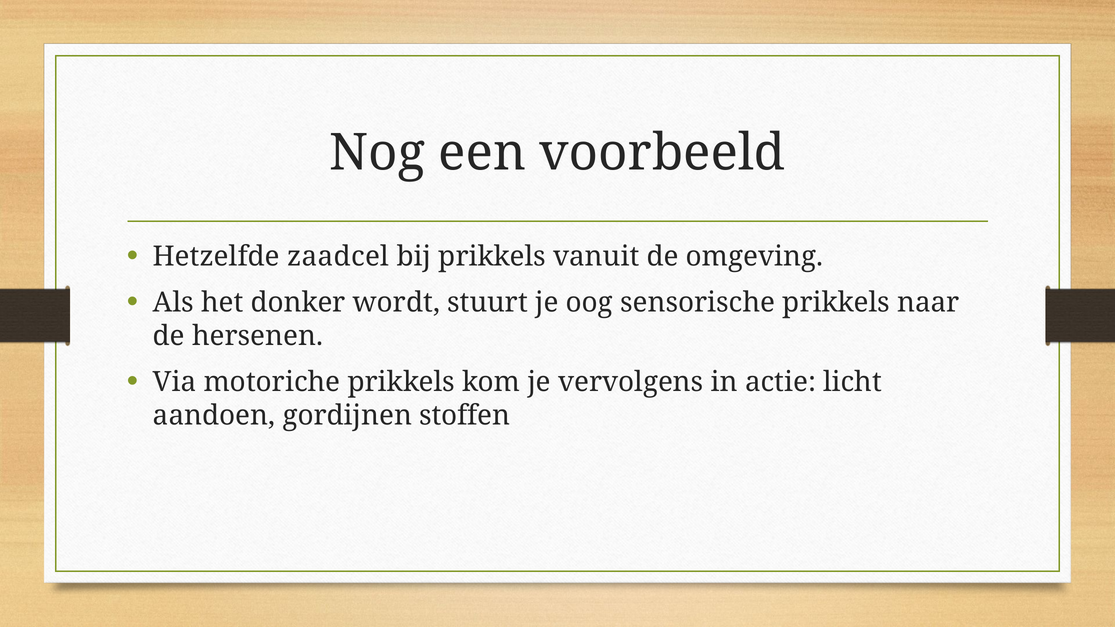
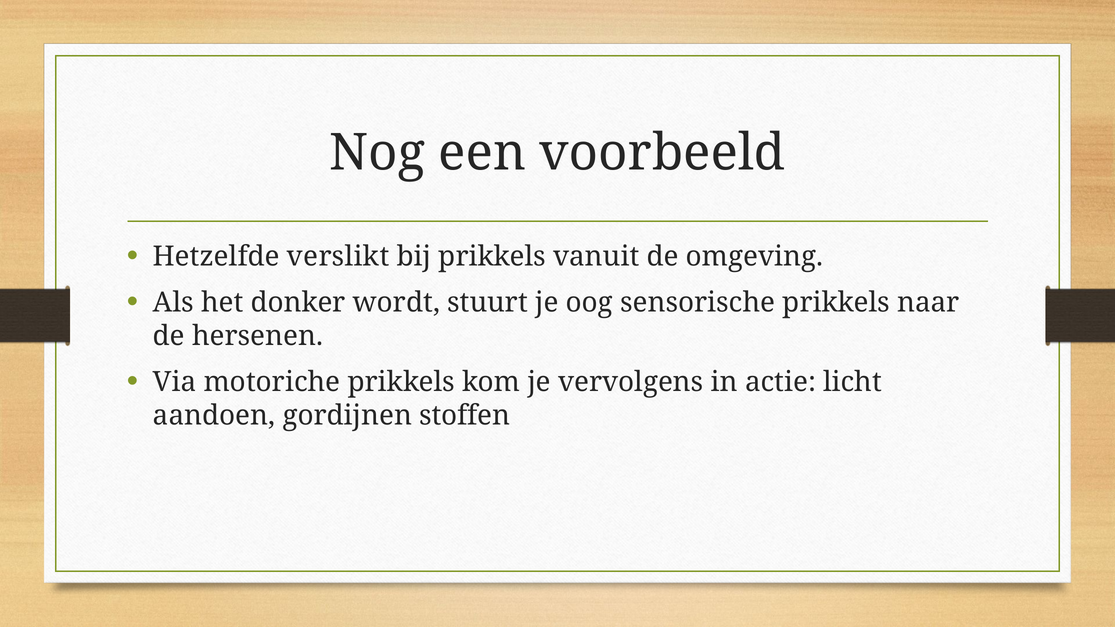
zaadcel: zaadcel -> verslikt (338, 257)
